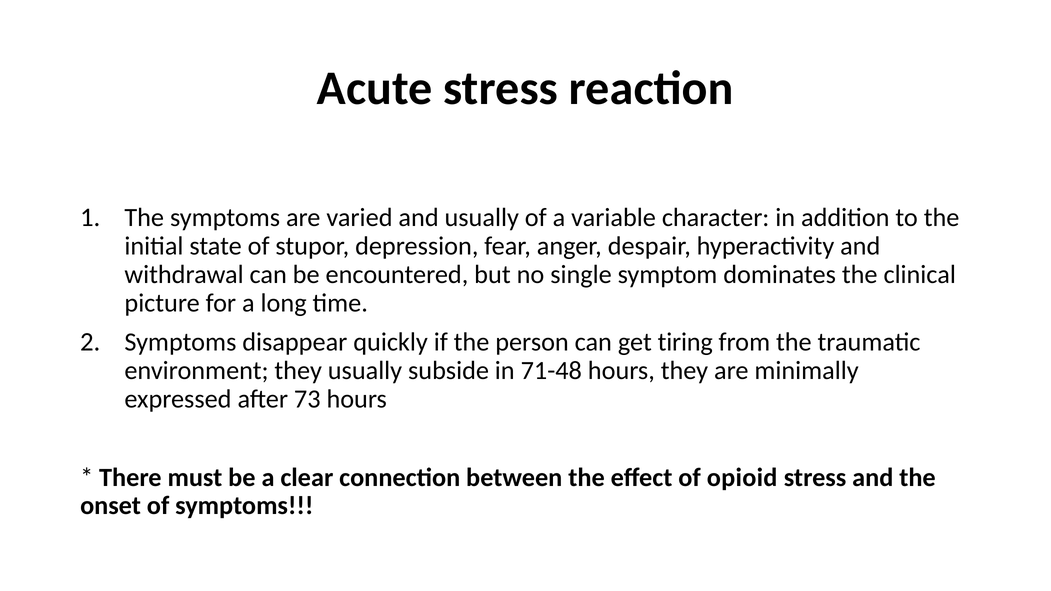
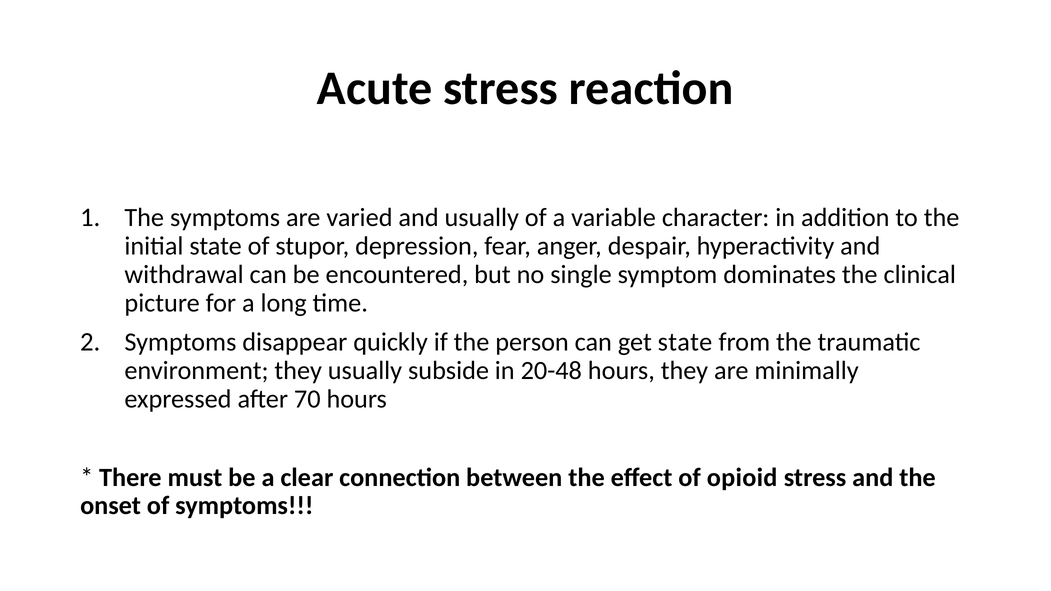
get tiring: tiring -> state (685, 342)
71-48: 71-48 -> 20-48 (551, 371)
73: 73 -> 70 (307, 399)
